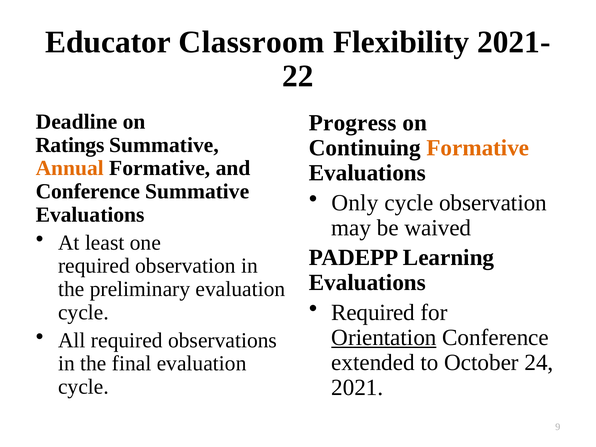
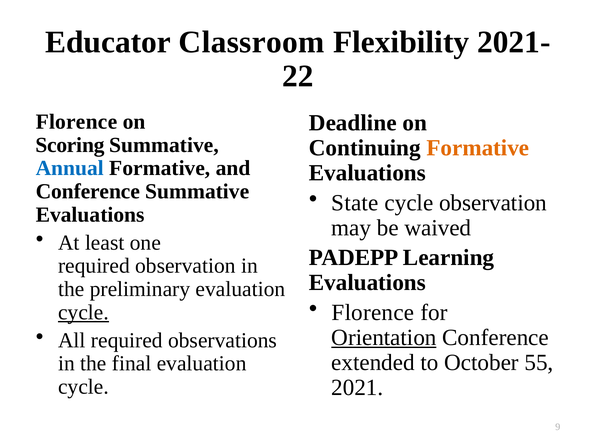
Deadline: Deadline -> Florence (76, 122)
Progress: Progress -> Deadline (353, 123)
Ratings: Ratings -> Scoring (70, 145)
Annual colour: orange -> blue (70, 168)
Only: Only -> State (355, 203)
Required: Required -> Florence (373, 312)
cycle underline: none -> present (83, 312)
24: 24 -> 55 (539, 362)
